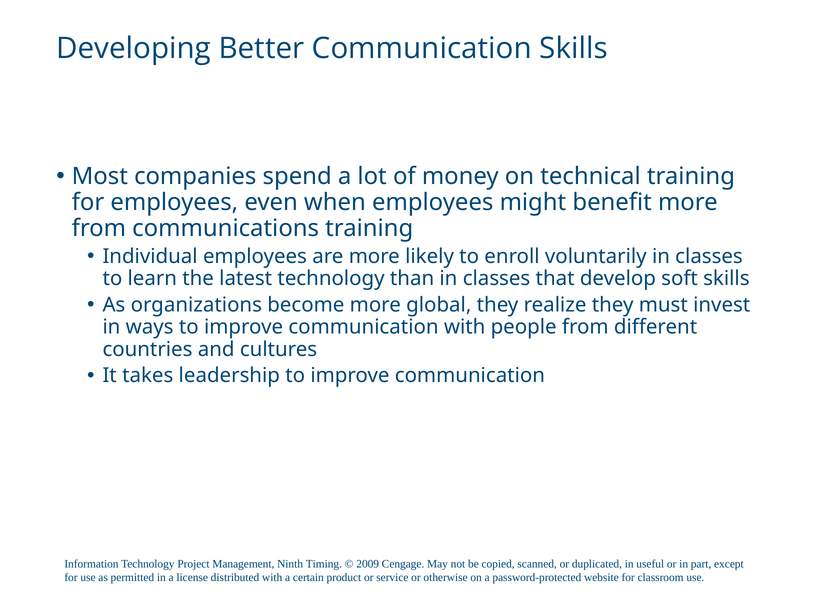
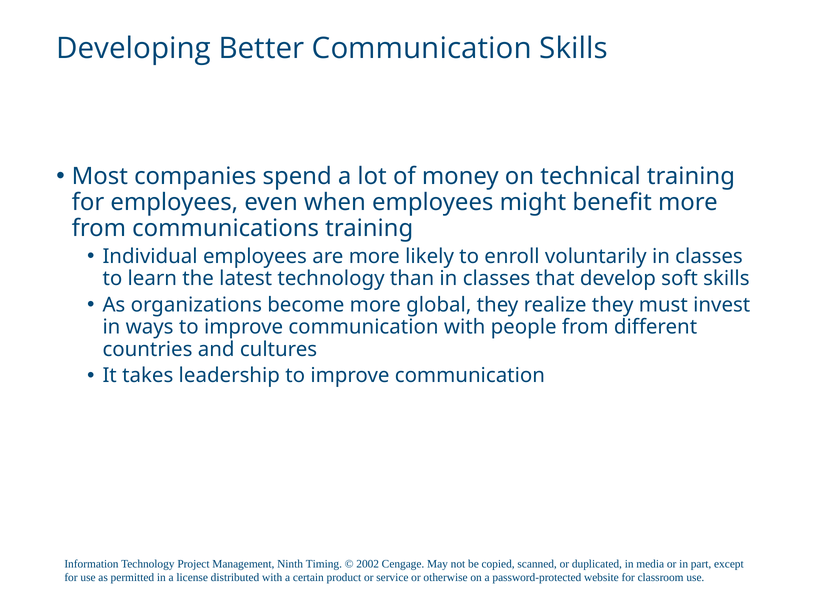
2009: 2009 -> 2002 (368, 564)
useful: useful -> media (650, 564)
